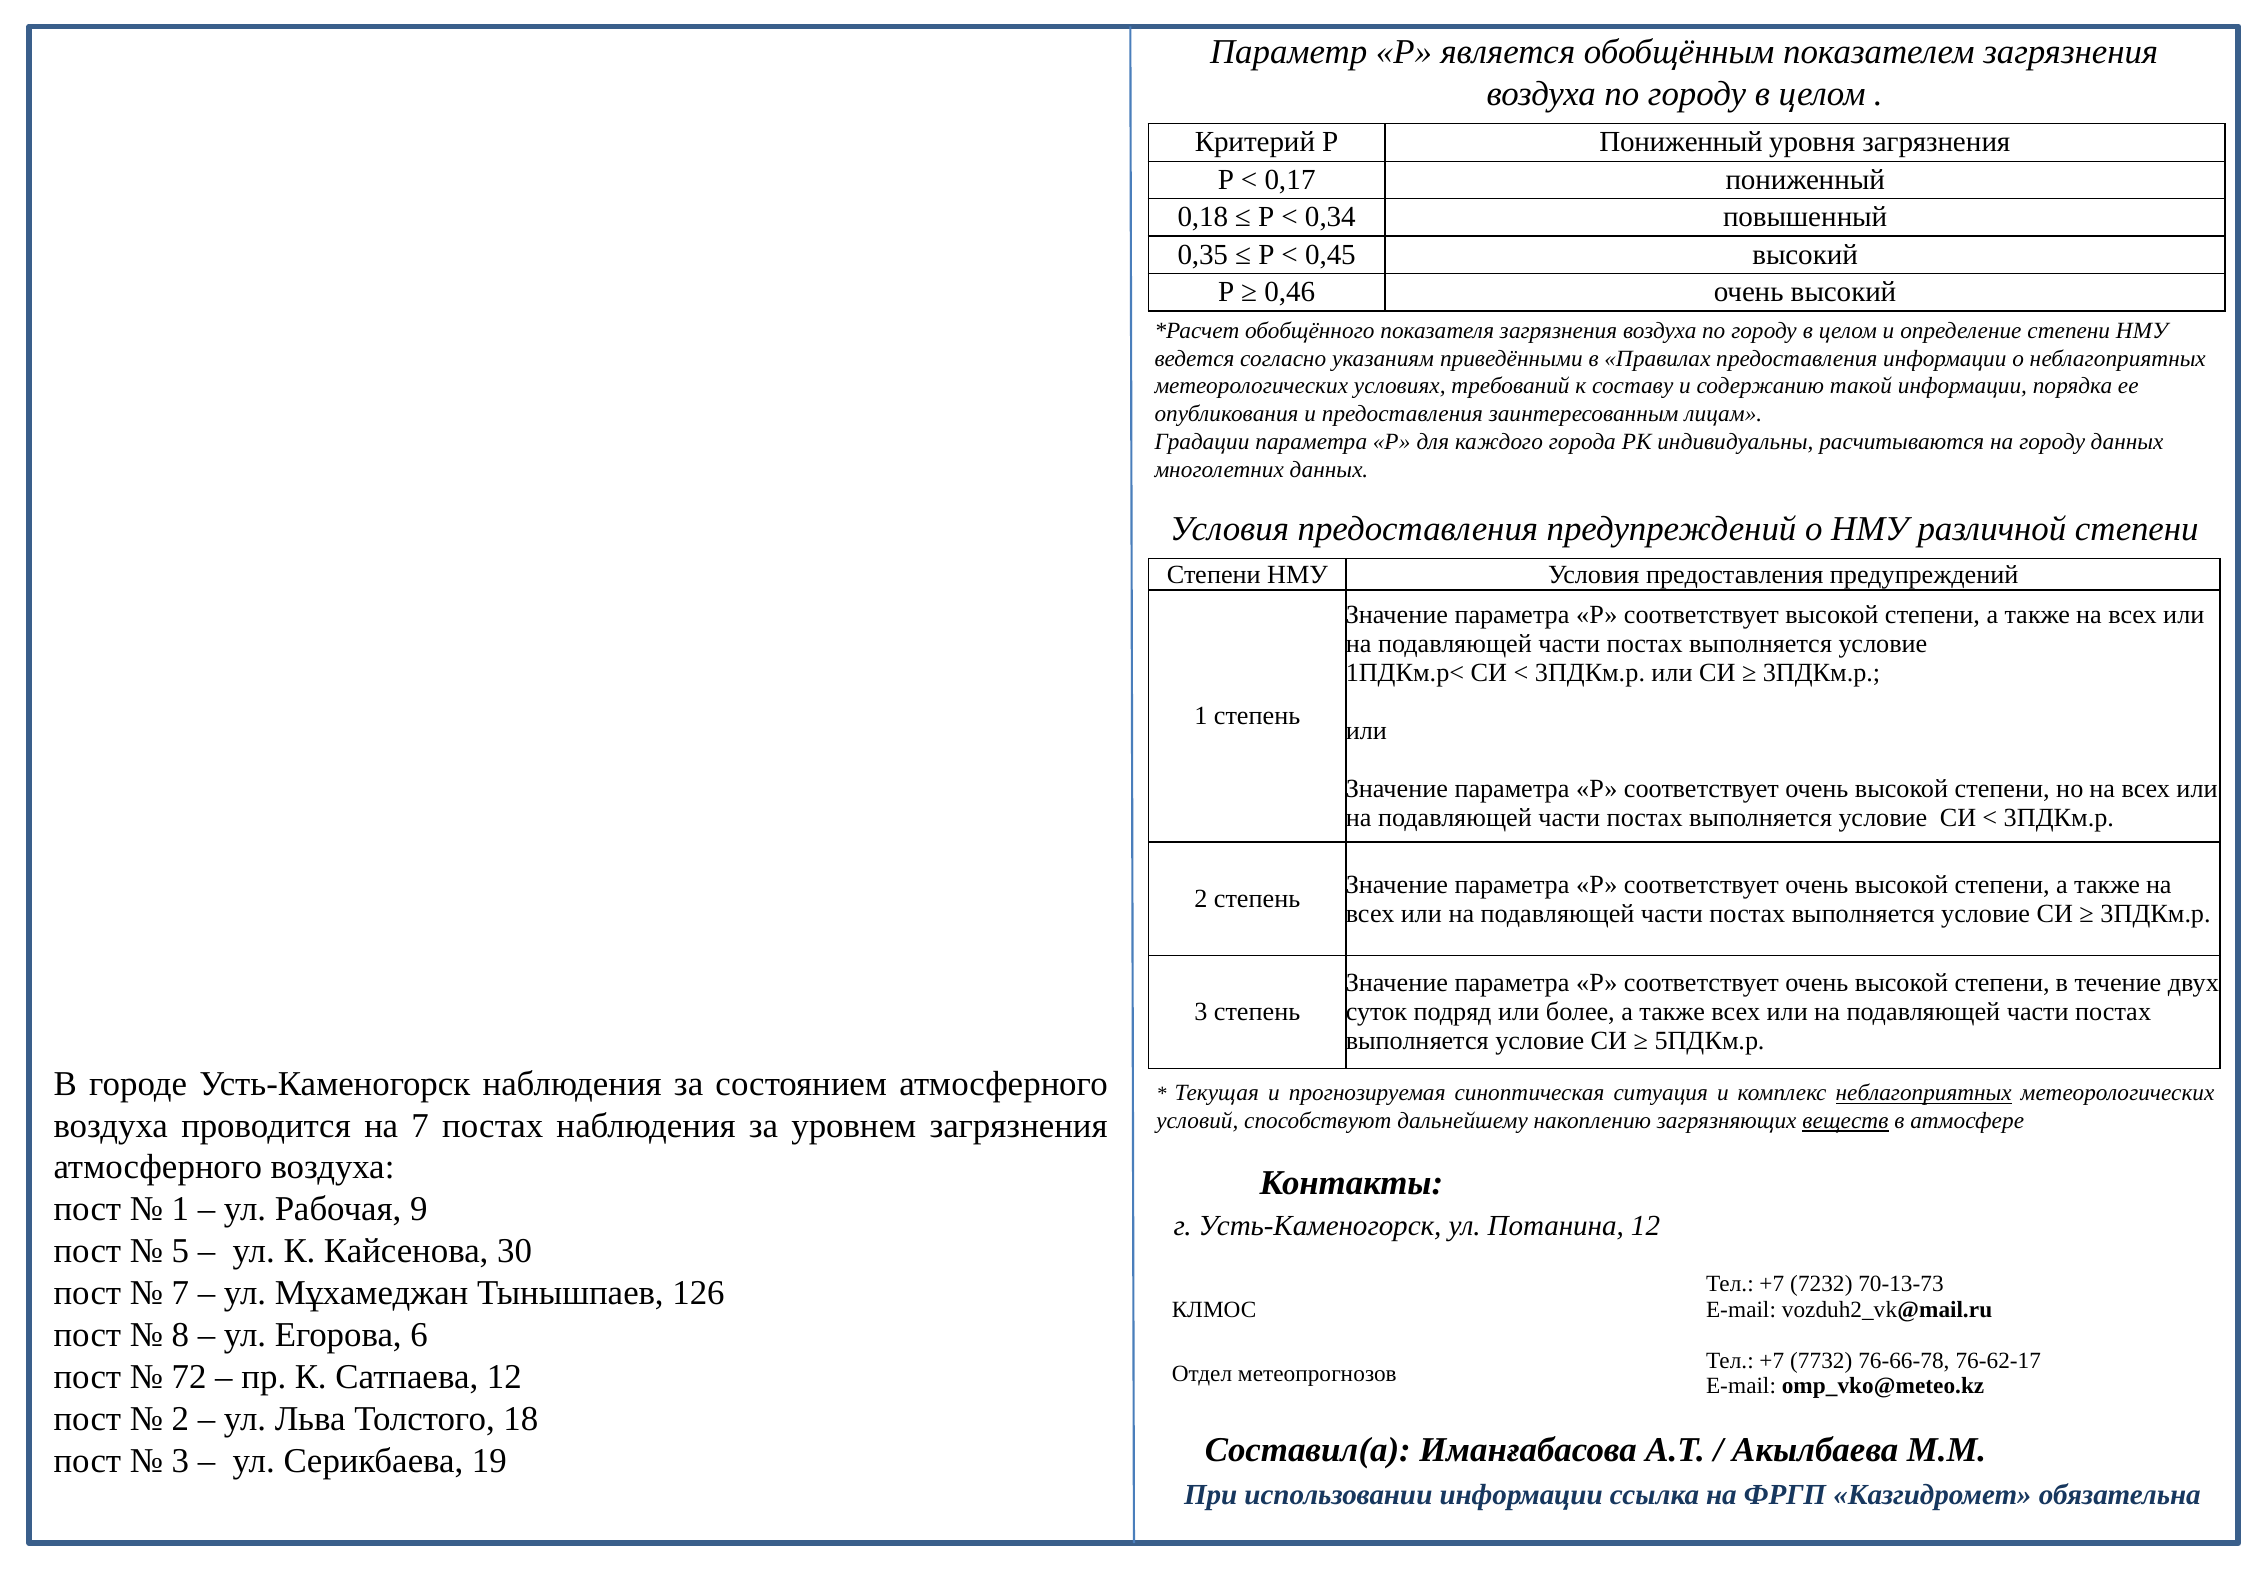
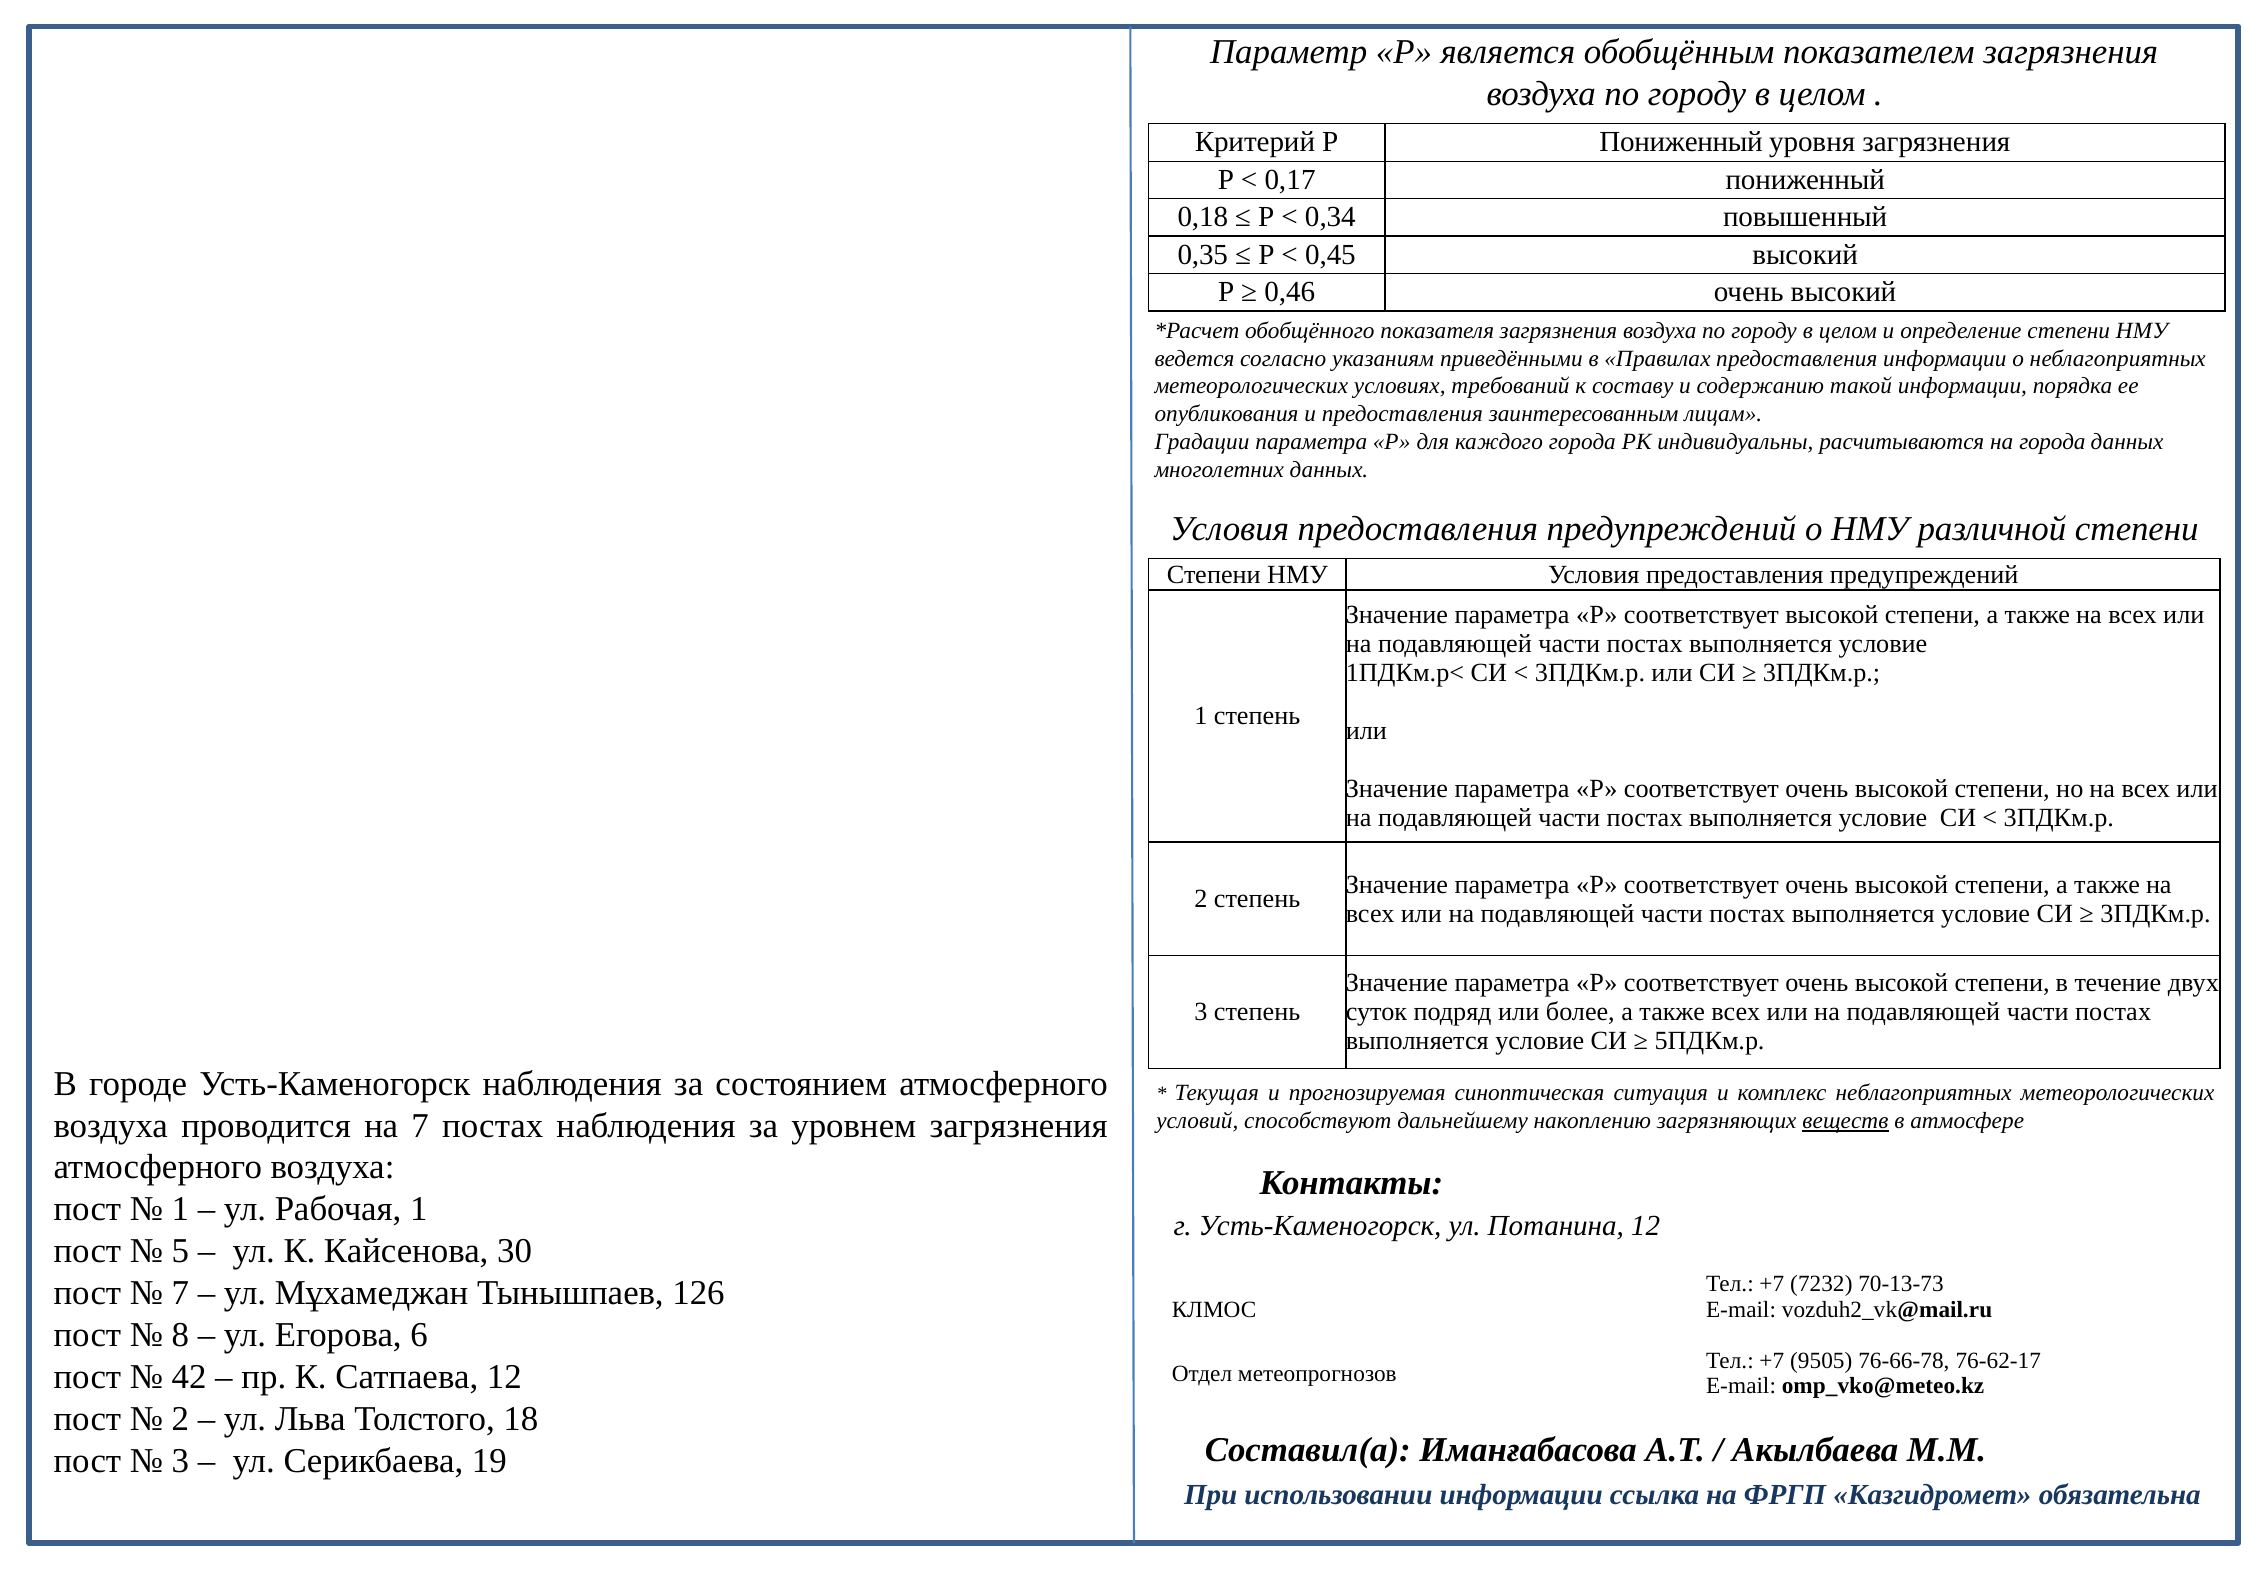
на городу: городу -> города (2052, 442)
неблагоприятных underline: present -> none (1924, 1093)
Рабочая 9: 9 -> 1 (419, 1209)
7732: 7732 -> 9505 (1821, 1361)
72: 72 -> 42 (189, 1377)
